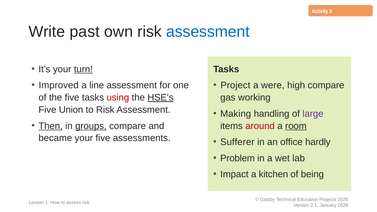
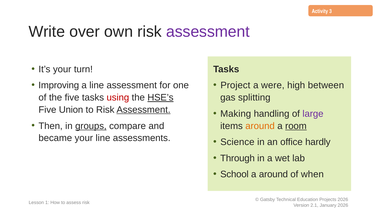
past: past -> over (85, 32)
assessment colour: blue -> purple (208, 32)
turn underline: present -> none (83, 69)
Improved: Improved -> Improving (59, 85)
high compare: compare -> between (326, 85)
working: working -> splitting (254, 98)
Assessment underline: none -> present (144, 110)
Then underline: present -> none (51, 126)
around colour: red -> orange (260, 126)
your five: five -> line (103, 138)
Sufferer: Sufferer -> Science (237, 142)
Problem: Problem -> Through (237, 158)
Impact: Impact -> School (234, 174)
a kitchen: kitchen -> around (273, 174)
being: being -> when (312, 174)
